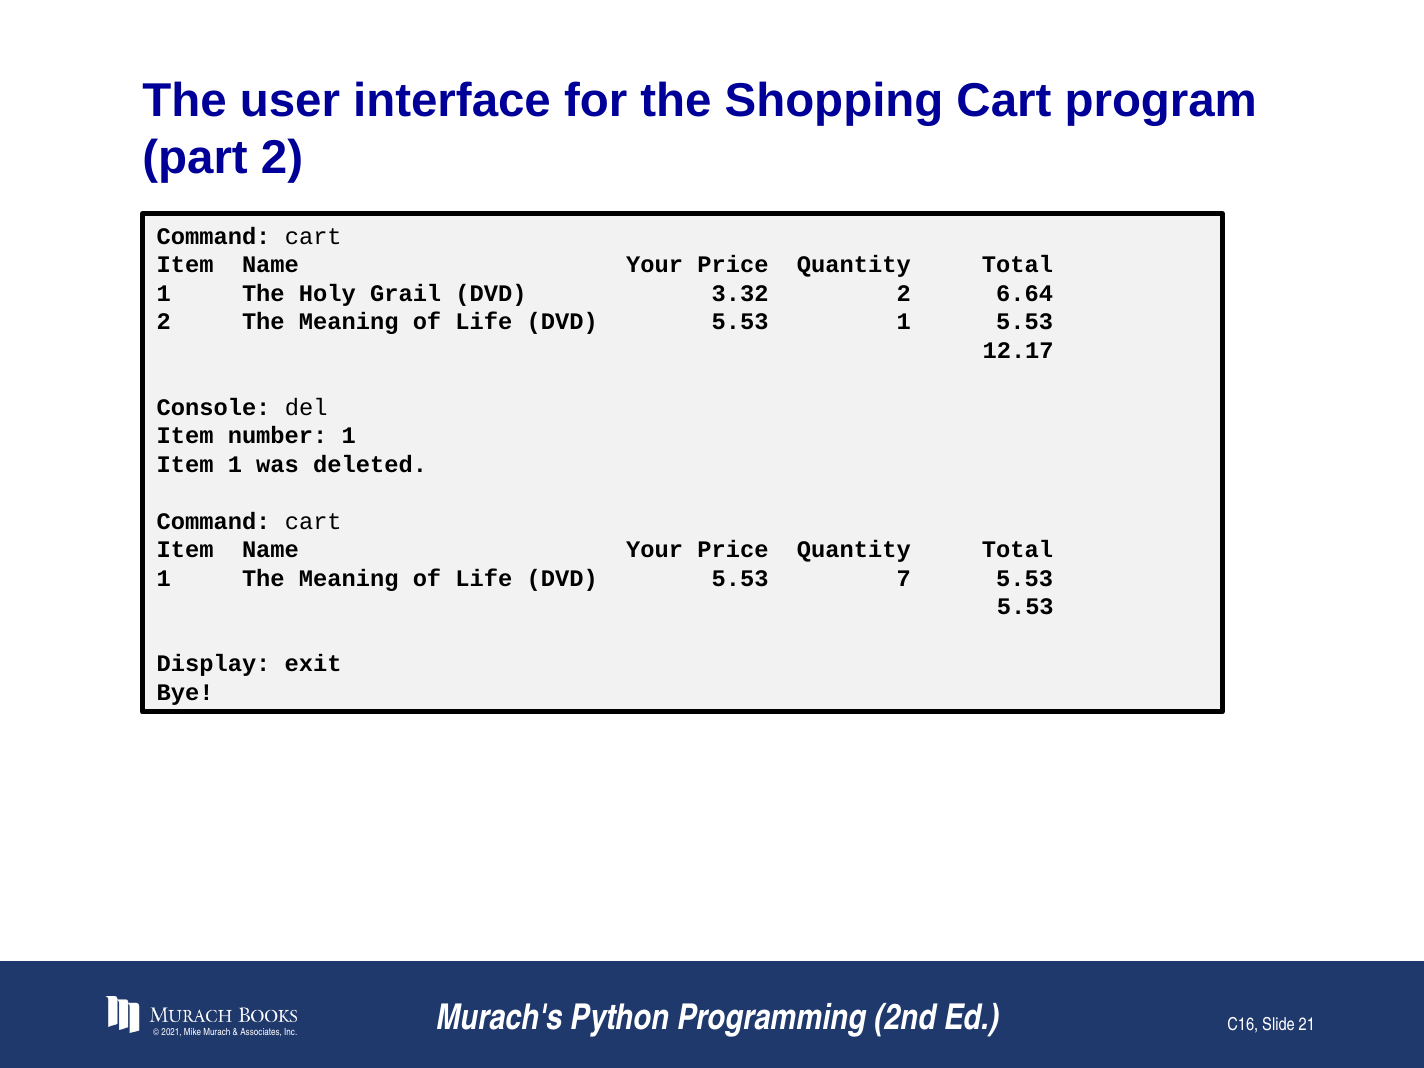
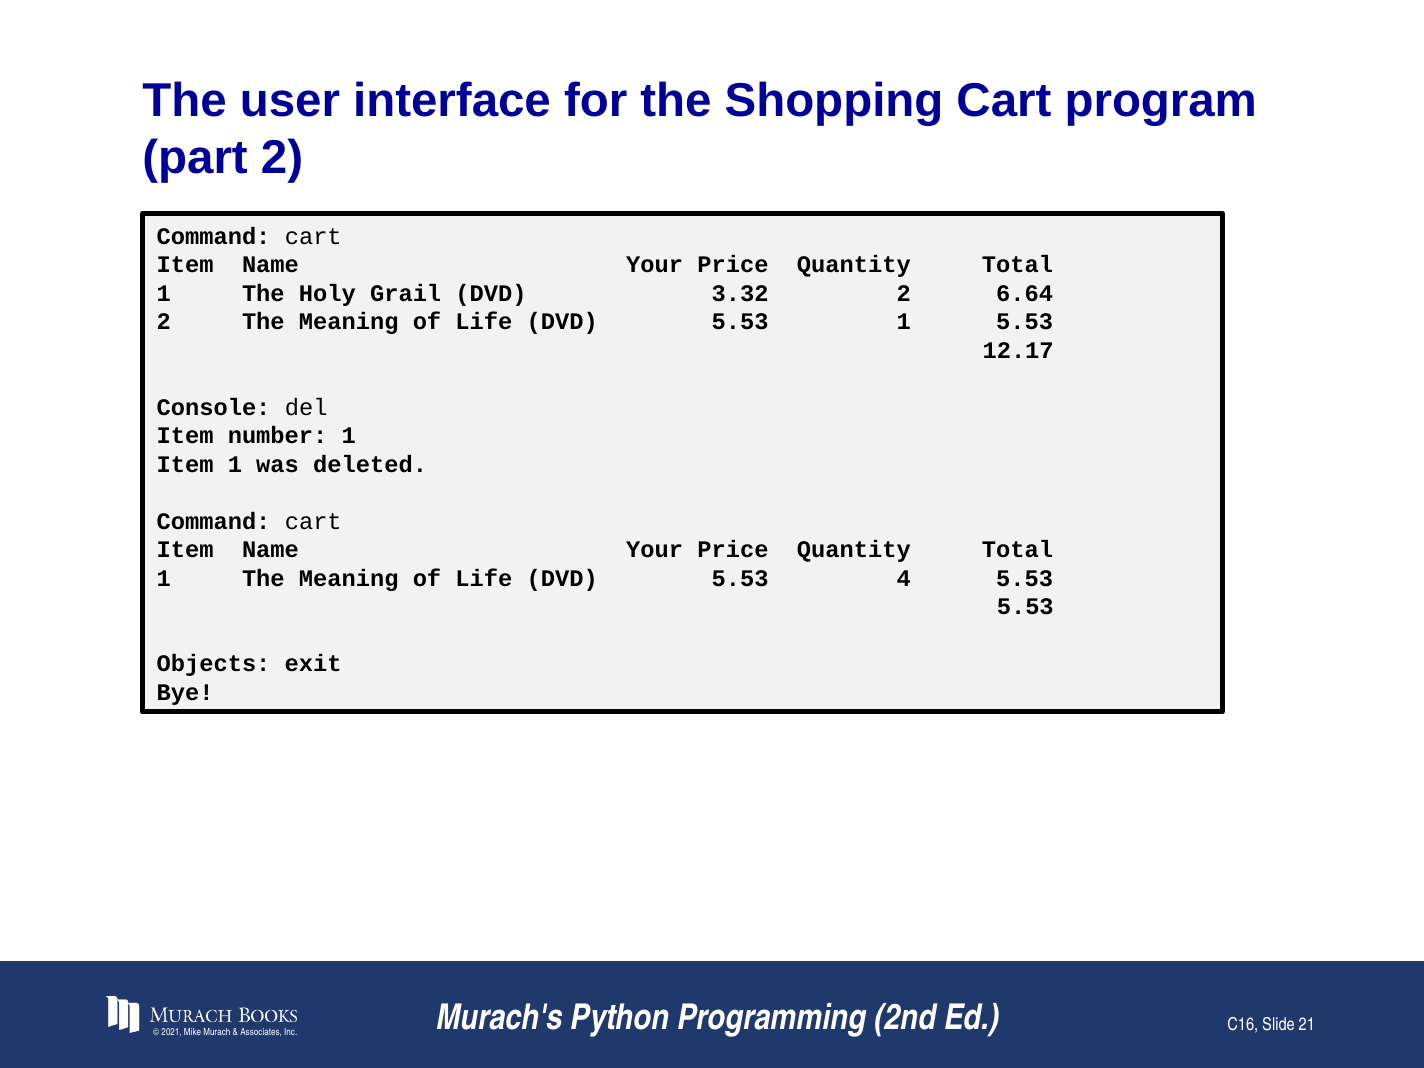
7: 7 -> 4 (904, 578)
Display: Display -> Objects (214, 664)
